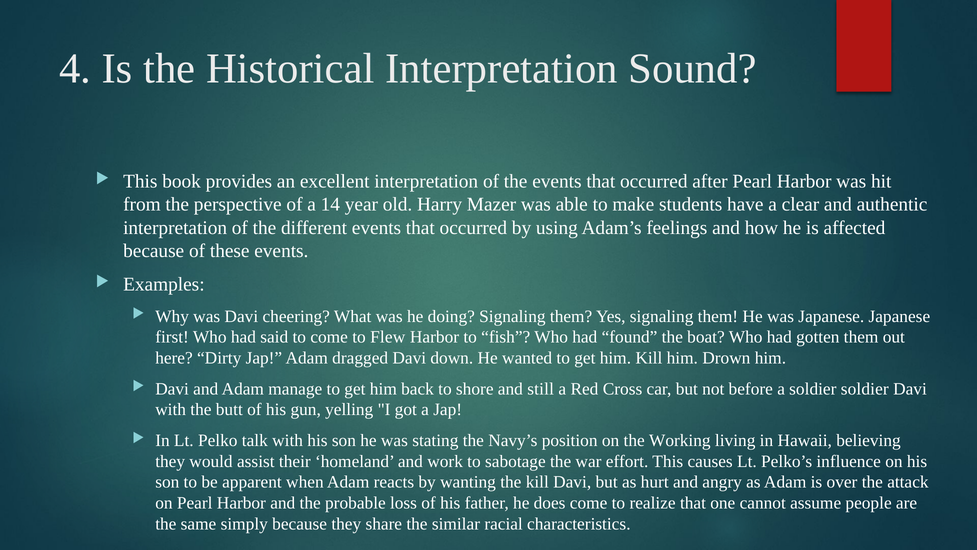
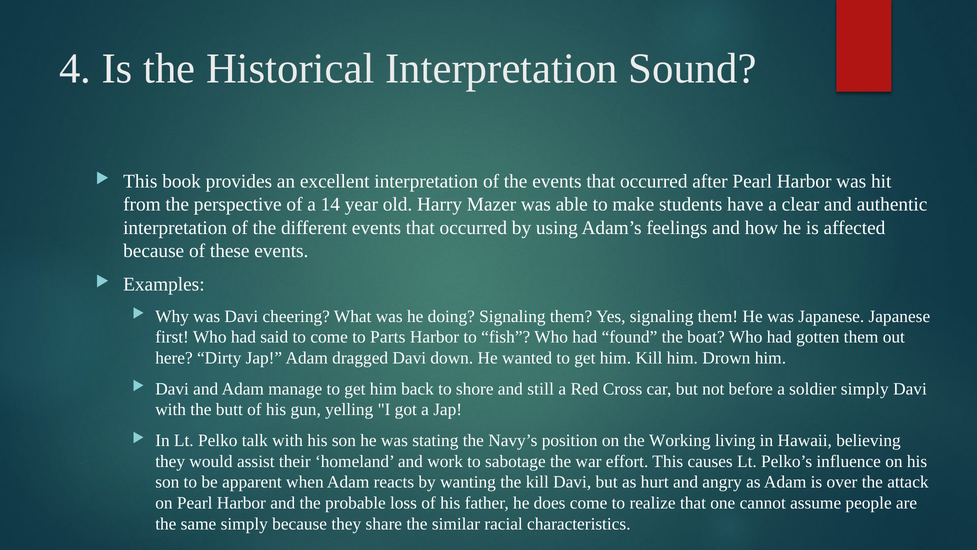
Flew: Flew -> Parts (388, 337)
soldier soldier: soldier -> simply (865, 389)
